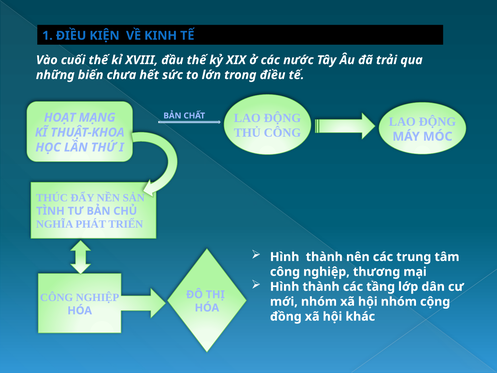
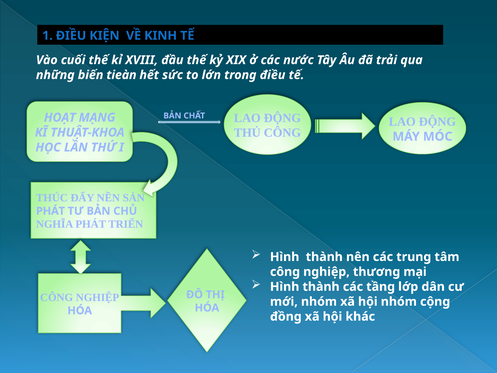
chưa: chưa -> tieàn (121, 75)
TÌNH: TÌNH -> PHÁT (50, 211)
